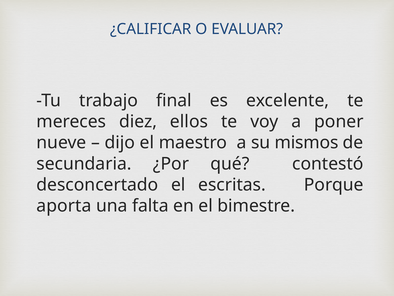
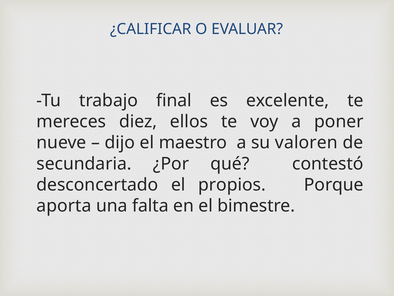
mismos: mismos -> valoren (306, 142)
escritas: escritas -> propios (232, 184)
